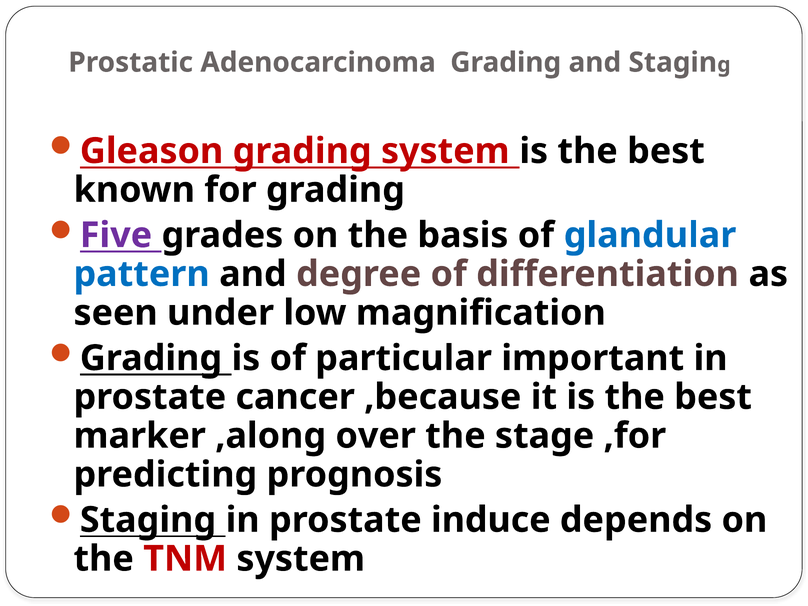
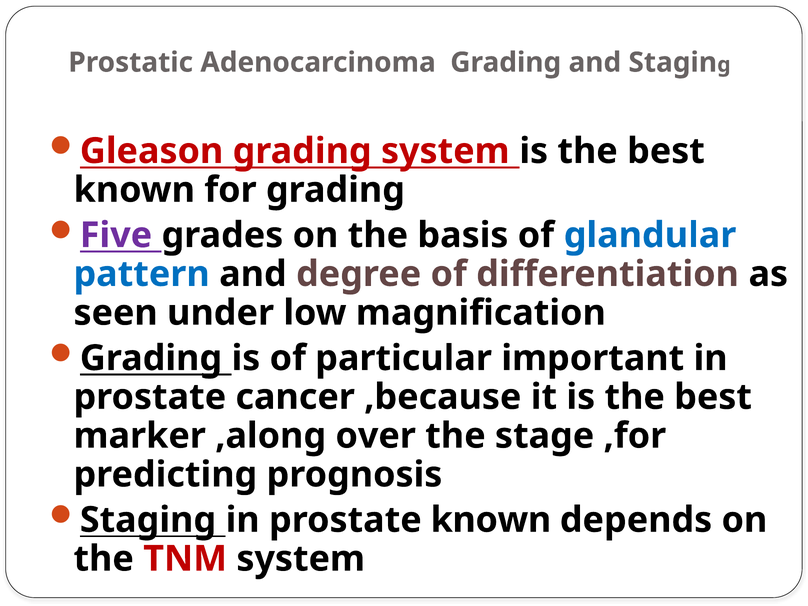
prostate induce: induce -> known (491, 520)
